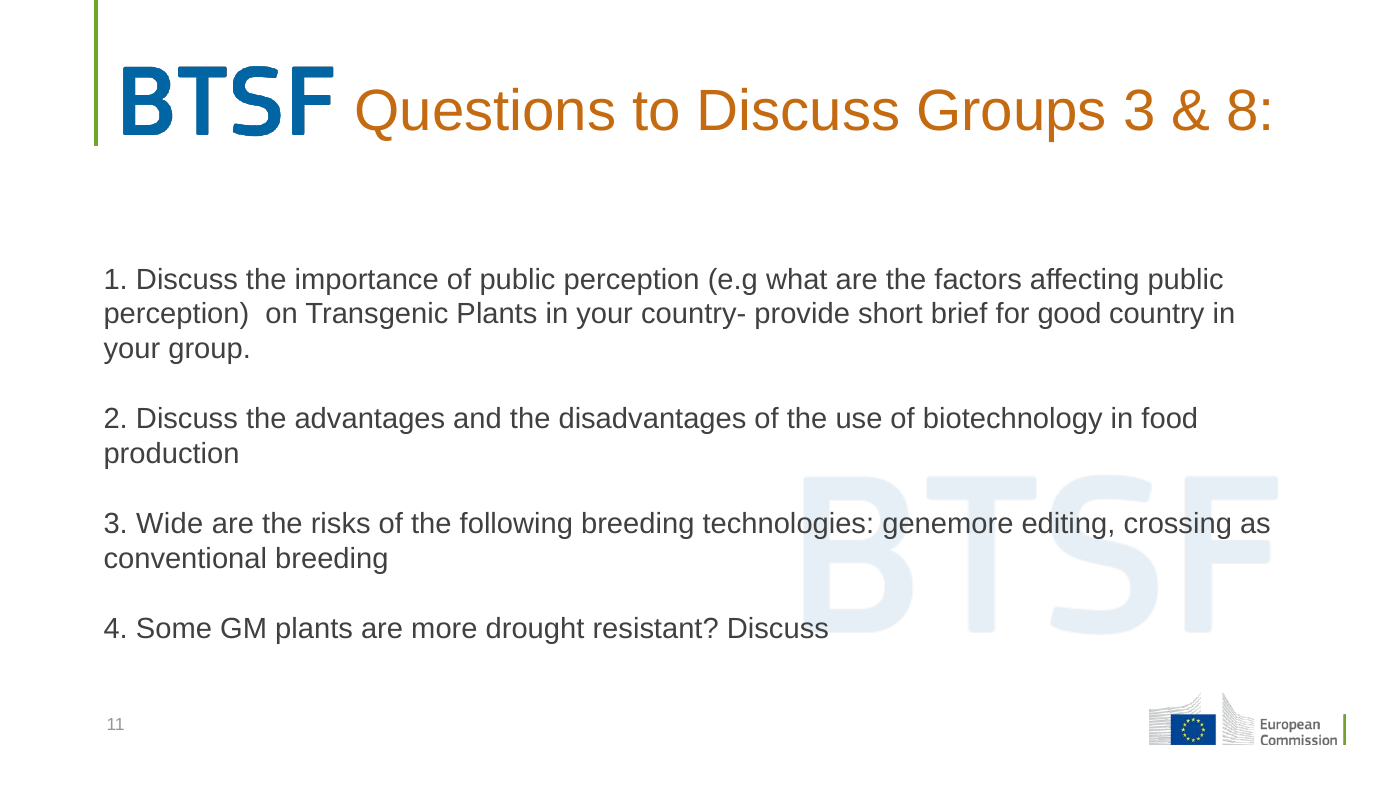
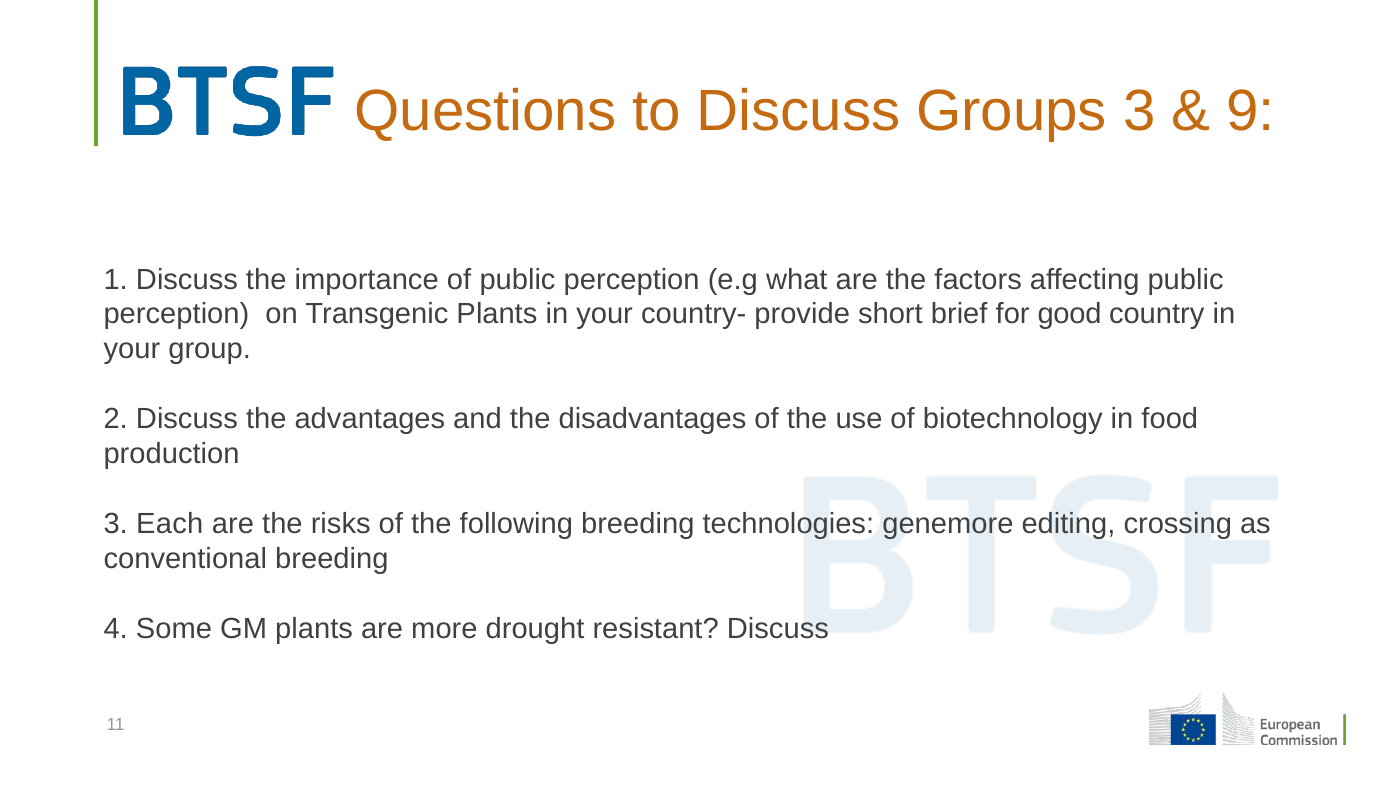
8: 8 -> 9 (1251, 111)
Wide: Wide -> Each (170, 524)
